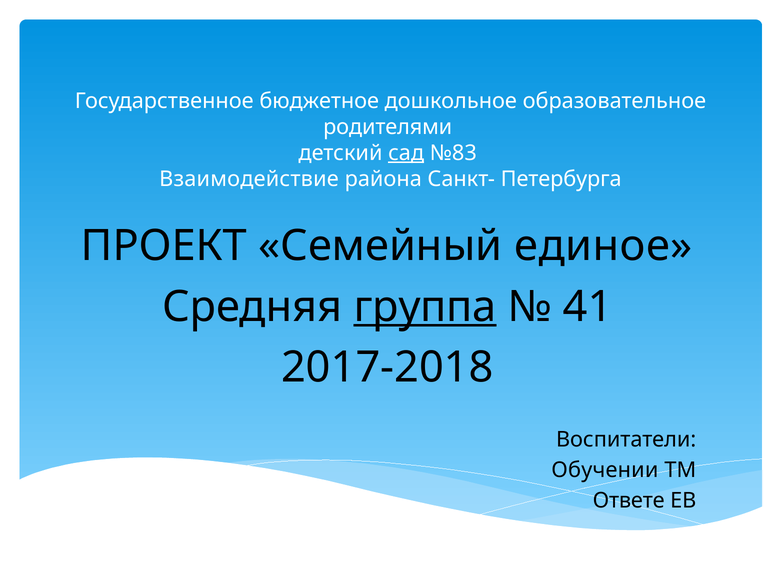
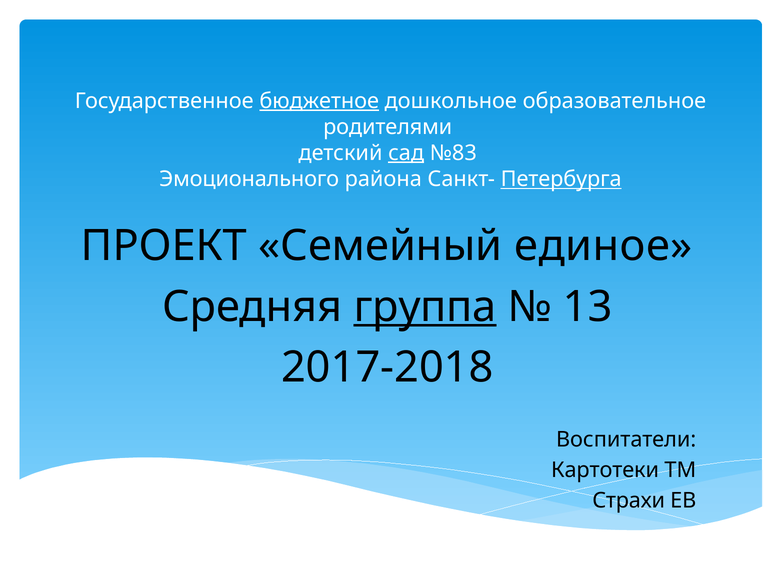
бюджетное underline: none -> present (319, 101)
Взаимодействие: Взаимодействие -> Эмоционального (249, 179)
Петербурга underline: none -> present (561, 179)
41: 41 -> 13 (588, 307)
Обучении: Обучении -> Картотеки (605, 470)
Ответе: Ответе -> Страхи (629, 500)
